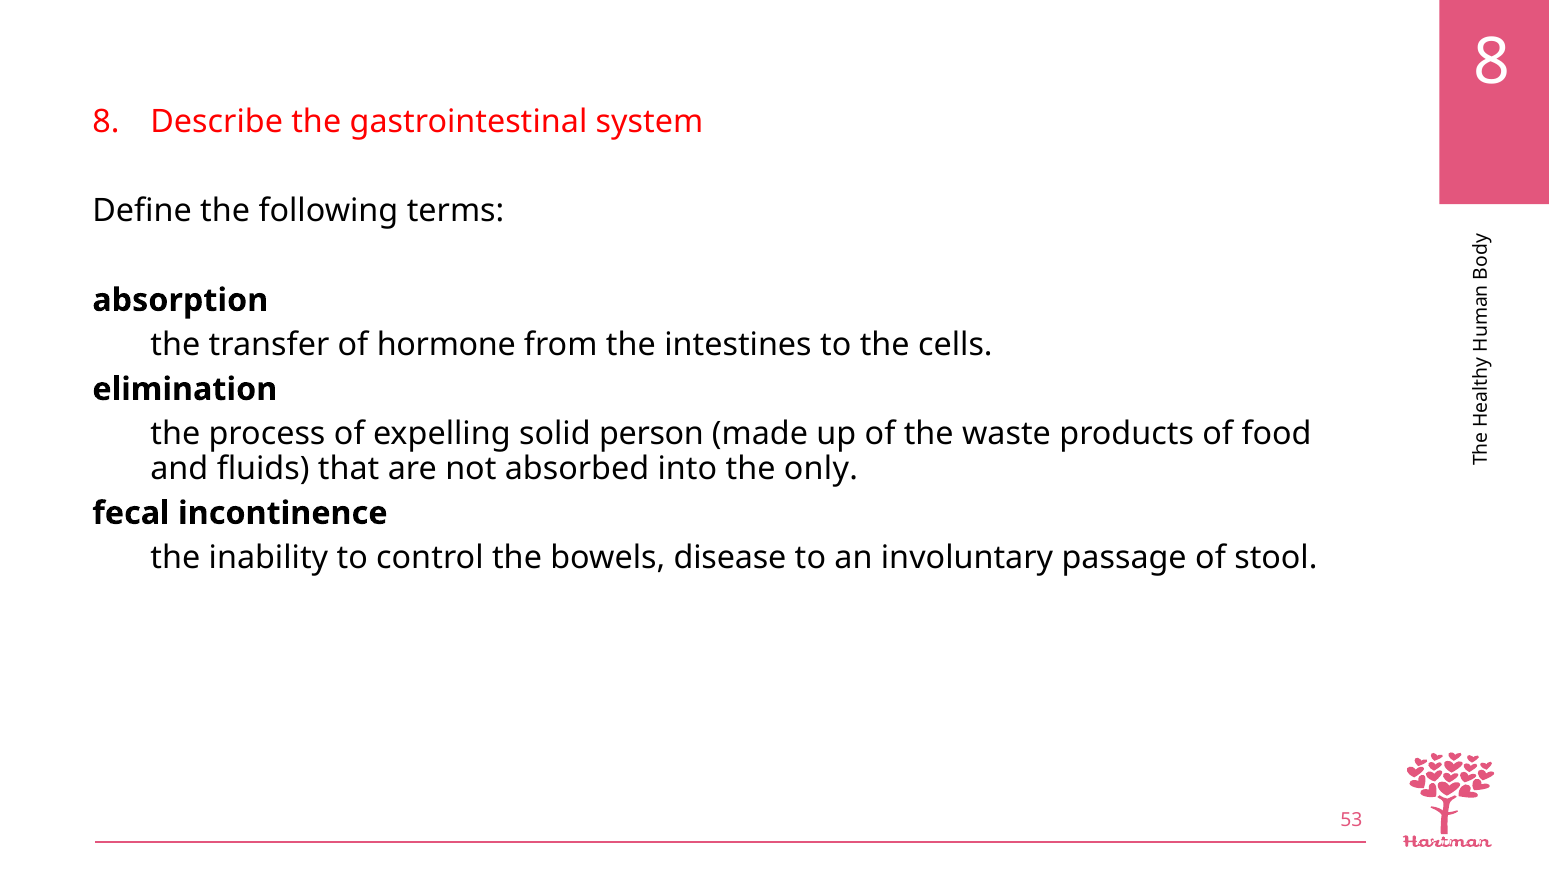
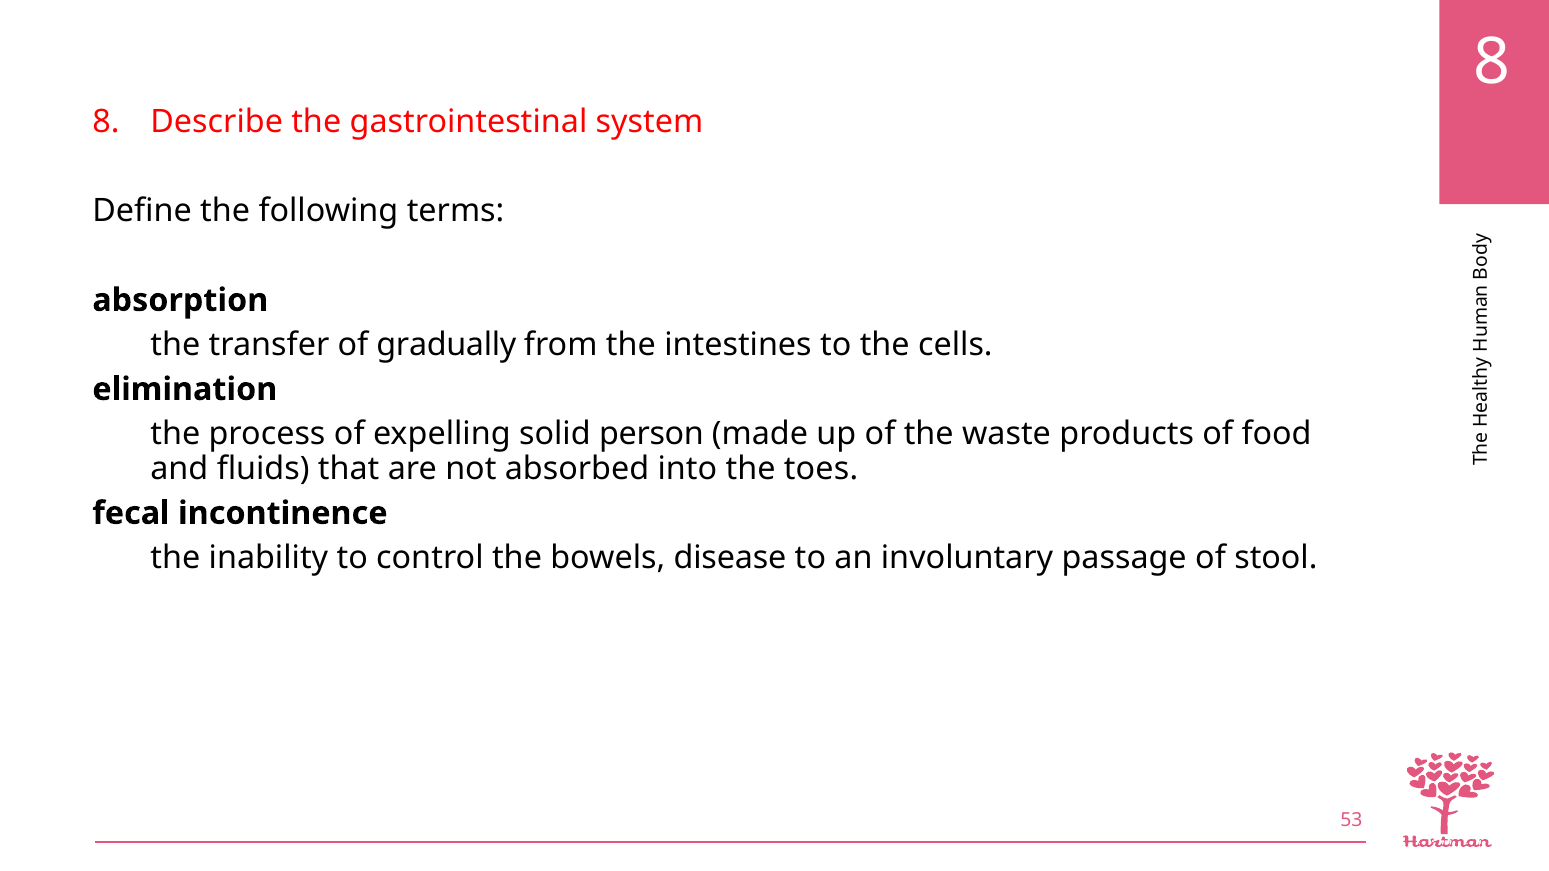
hormone: hormone -> gradually (446, 345)
only: only -> toes (821, 469)
